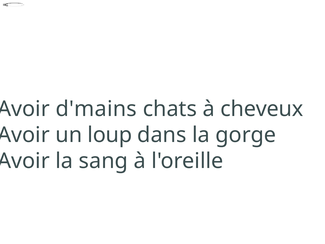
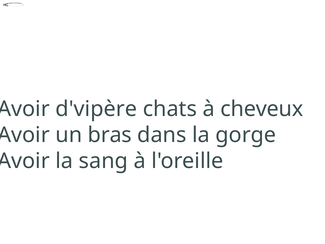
d'mains: d'mains -> d'vipère (96, 109)
loup: loup -> bras (110, 135)
